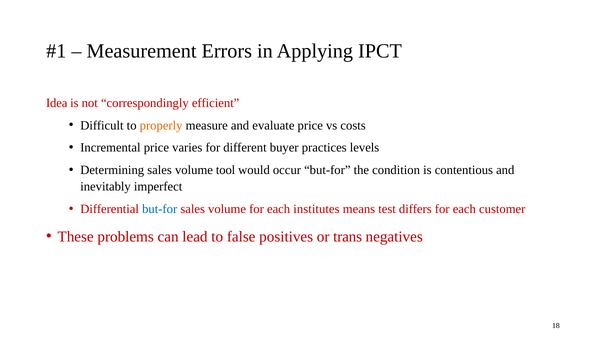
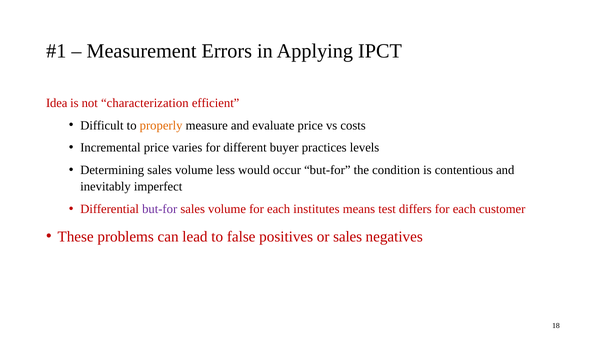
correspondingly: correspondingly -> characterization (145, 103)
tool: tool -> less (226, 170)
but-for colour: blue -> purple (160, 209)
or trans: trans -> sales (348, 237)
